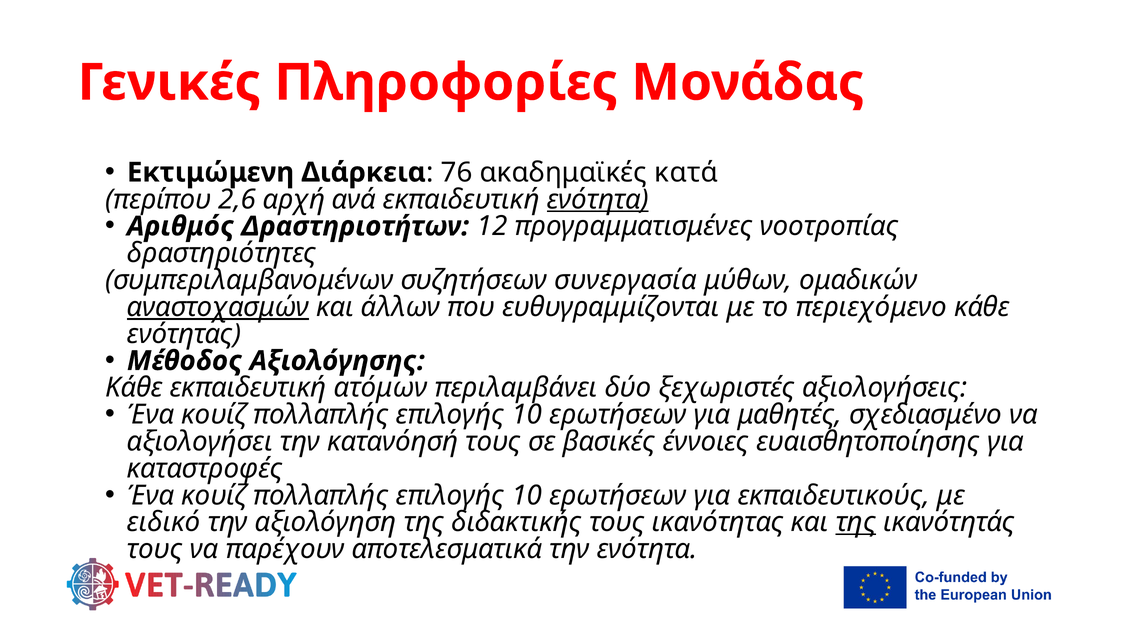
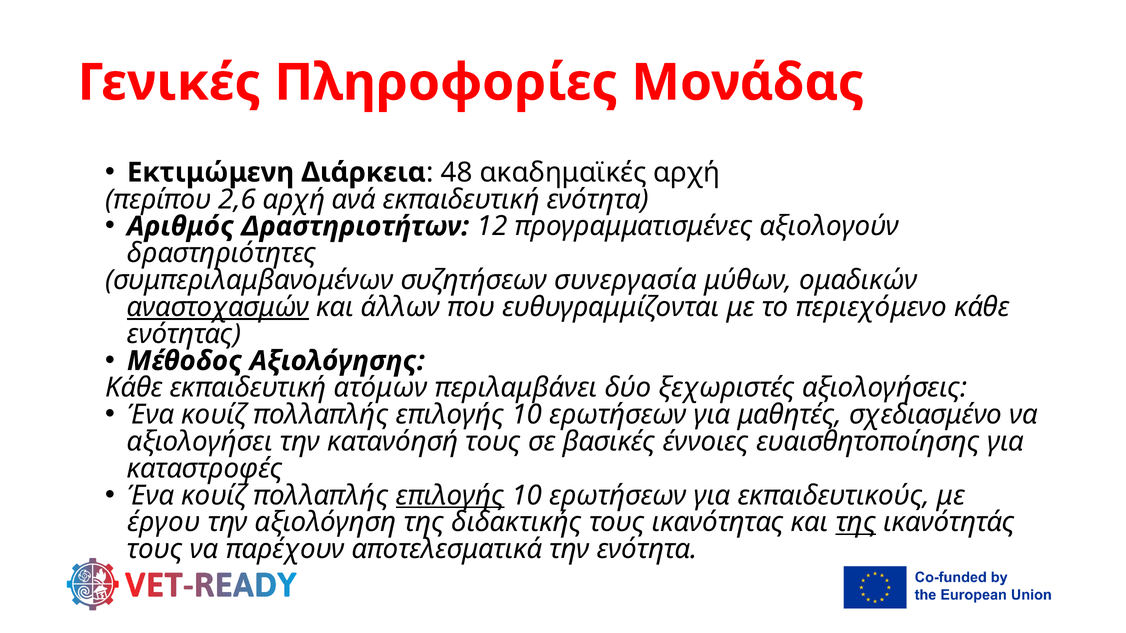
76: 76 -> 48 (457, 173)
ακαδημαϊκές κατά: κατά -> αρχή (687, 173)
ενότητα underline: present -> none (598, 199)
νοοτροπίας: νοοτροπίας -> αξιολογούν (829, 226)
επιλογής underline: none -> present (450, 496)
ειδικό: ειδικό -> έργου (164, 523)
